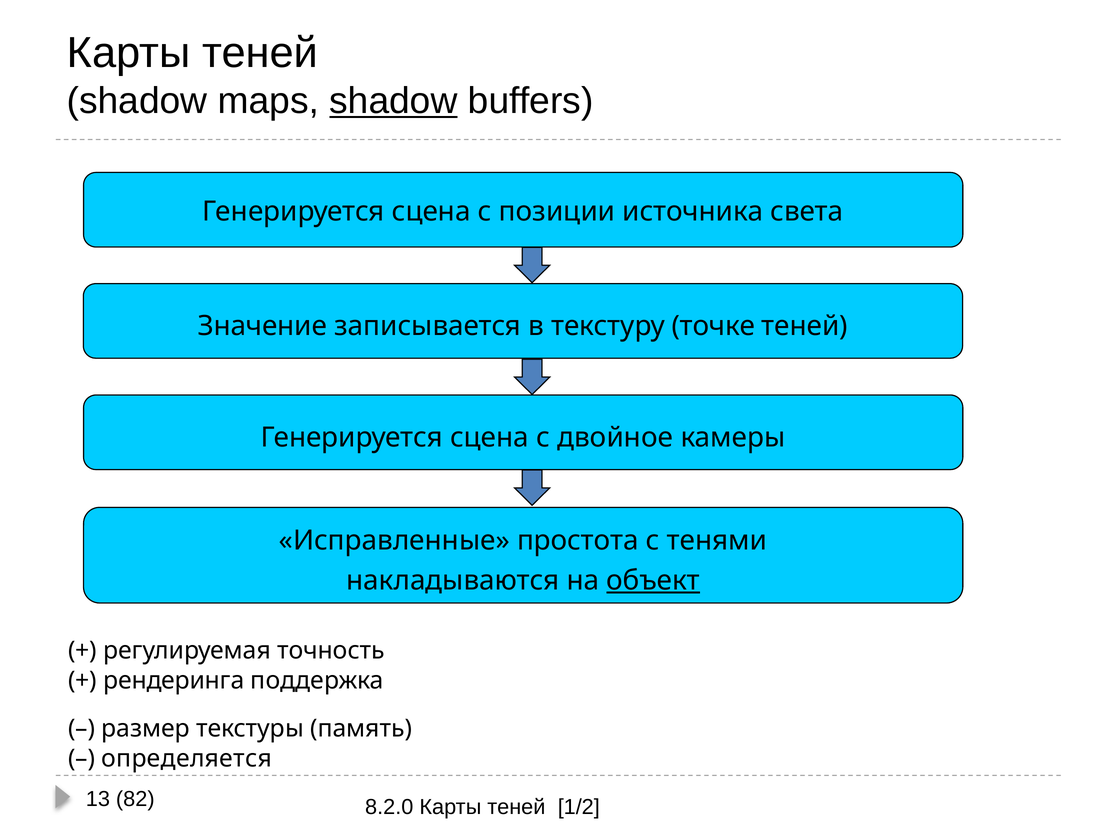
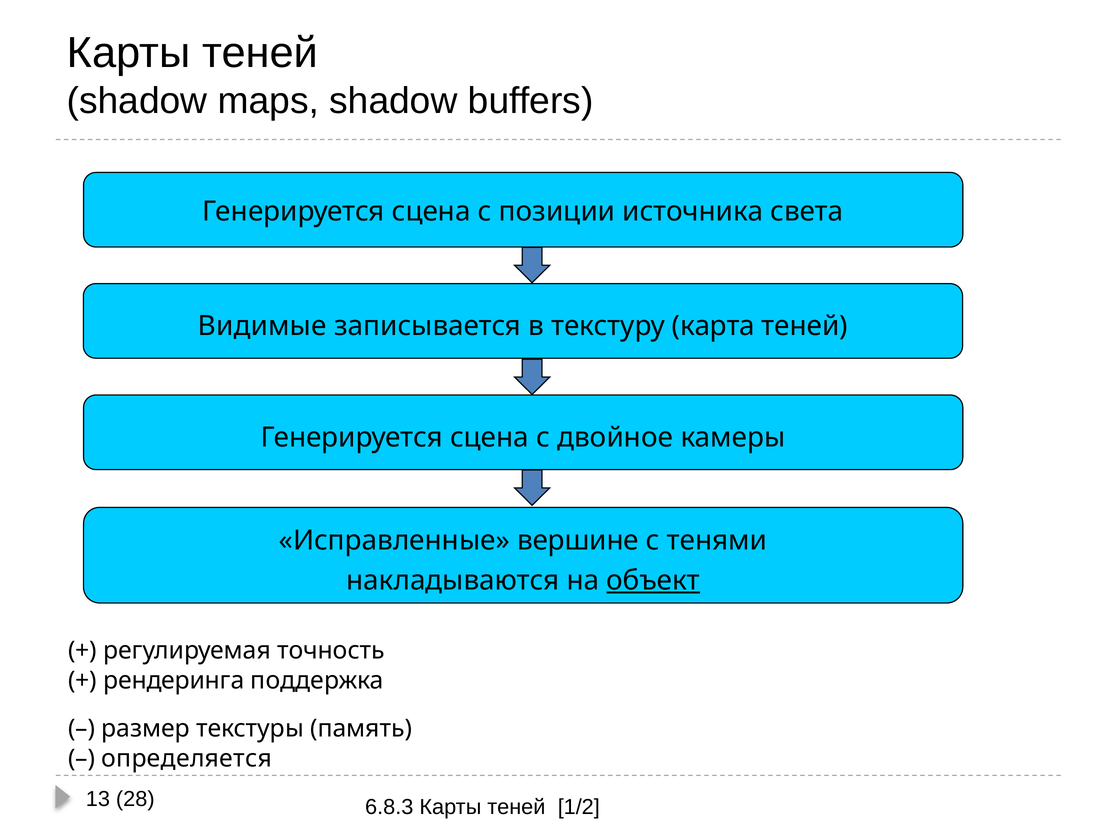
shadow underline: present -> none (393, 101)
Значение: Значение -> Видимые (262, 326)
точке: точке -> карта (713, 326)
простота: простота -> вершине (578, 541)
82: 82 -> 28 (135, 800)
8.2.0: 8.2.0 -> 6.8.3 (389, 808)
